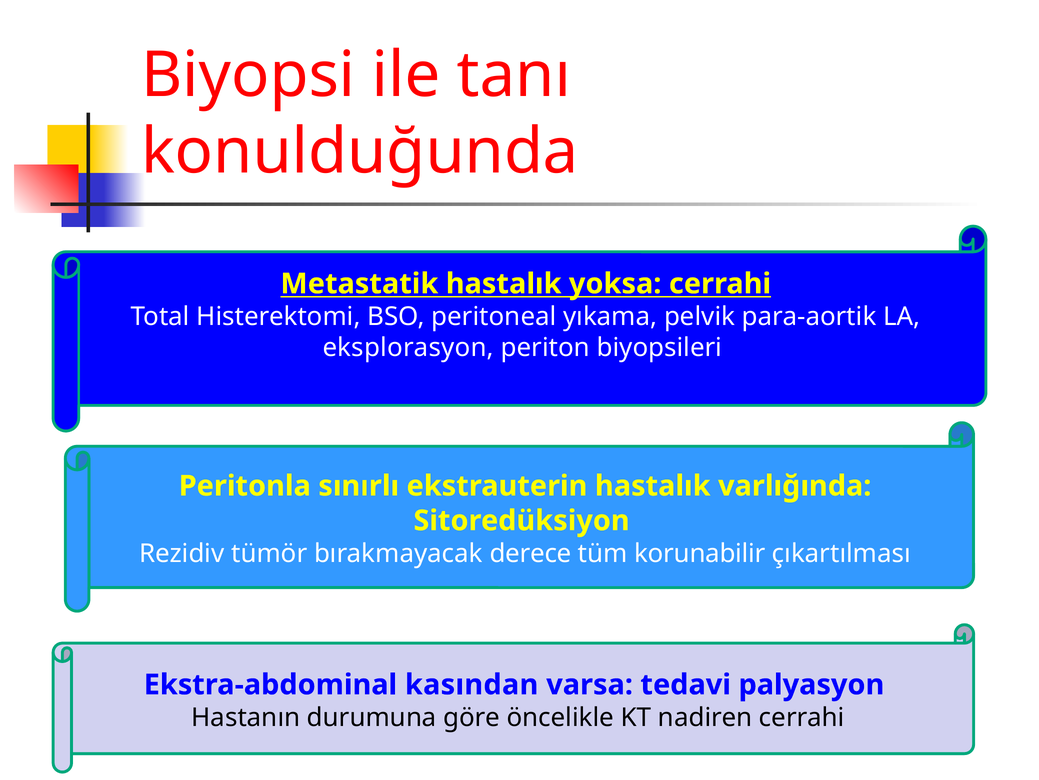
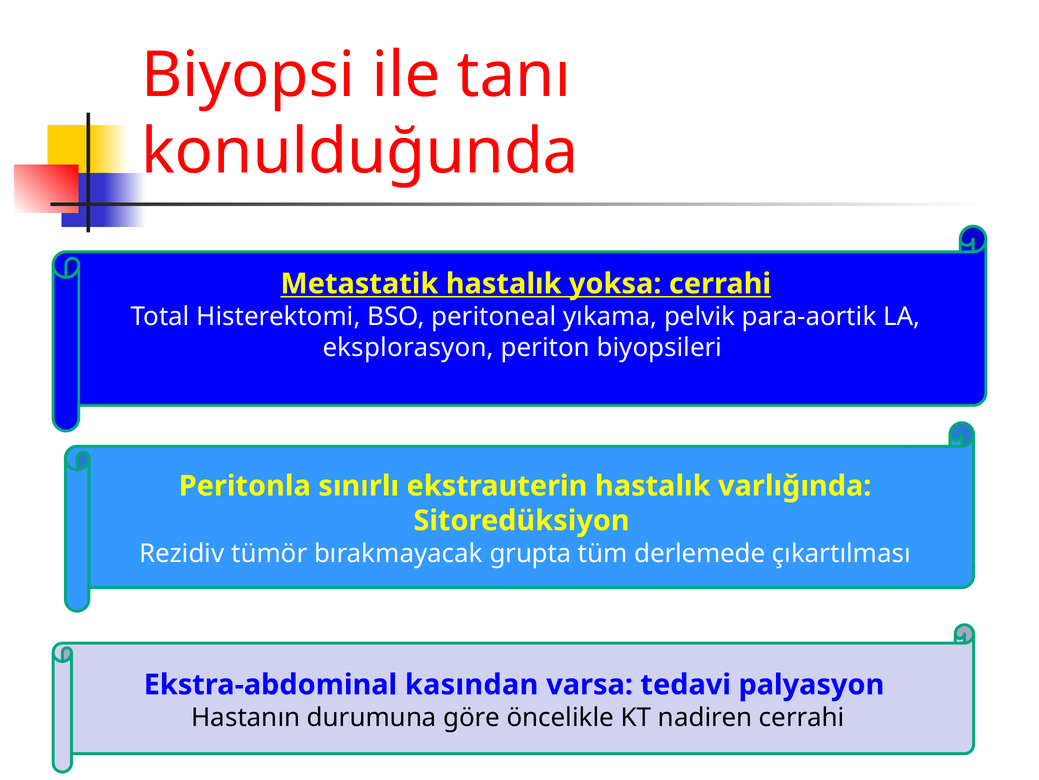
derece: derece -> grupta (531, 553)
korunabilir: korunabilir -> derlemede (700, 553)
